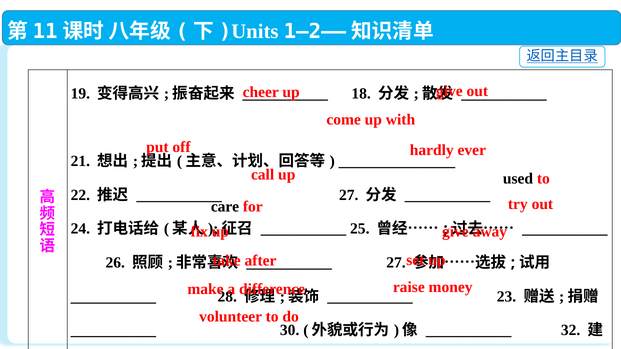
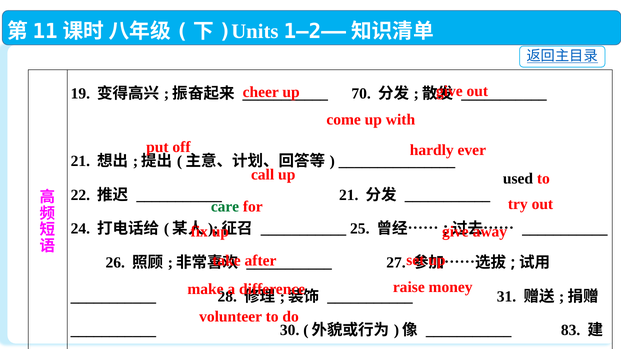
18: 18 -> 70 (361, 94)
27: 27 -> 21 (349, 195)
care colour: black -> green (225, 207)
23: 23 -> 31 (507, 297)
32: 32 -> 83 (571, 330)
